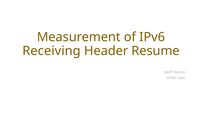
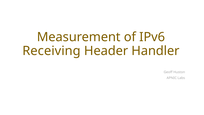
Resume: Resume -> Handler (156, 51)
